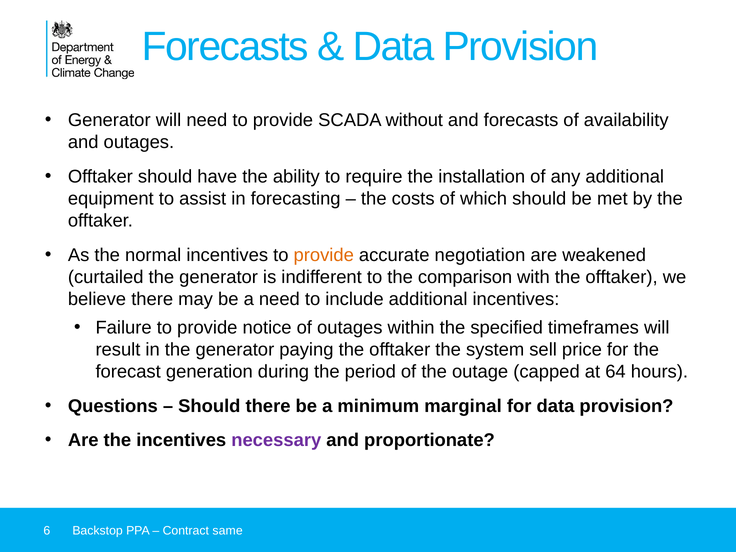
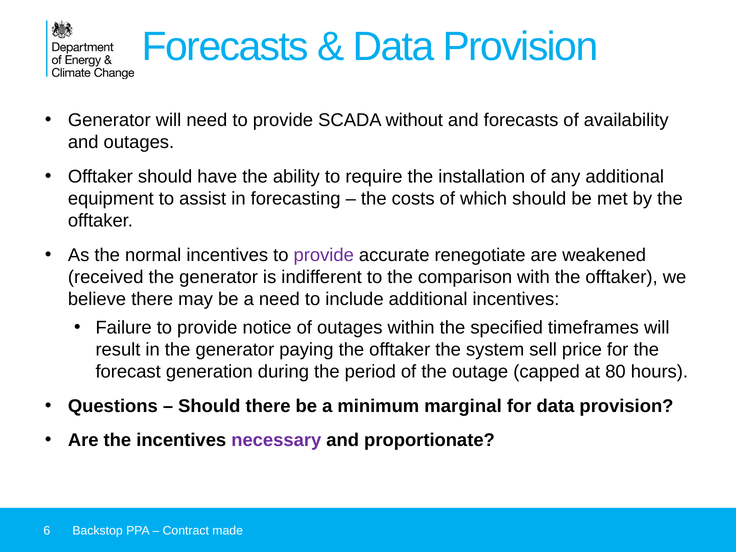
provide colour: orange -> purple (324, 255)
negotiation: negotiation -> renegotiate (480, 255)
curtailed: curtailed -> received (106, 277)
64: 64 -> 80 (616, 372)
same: same -> made (228, 531)
